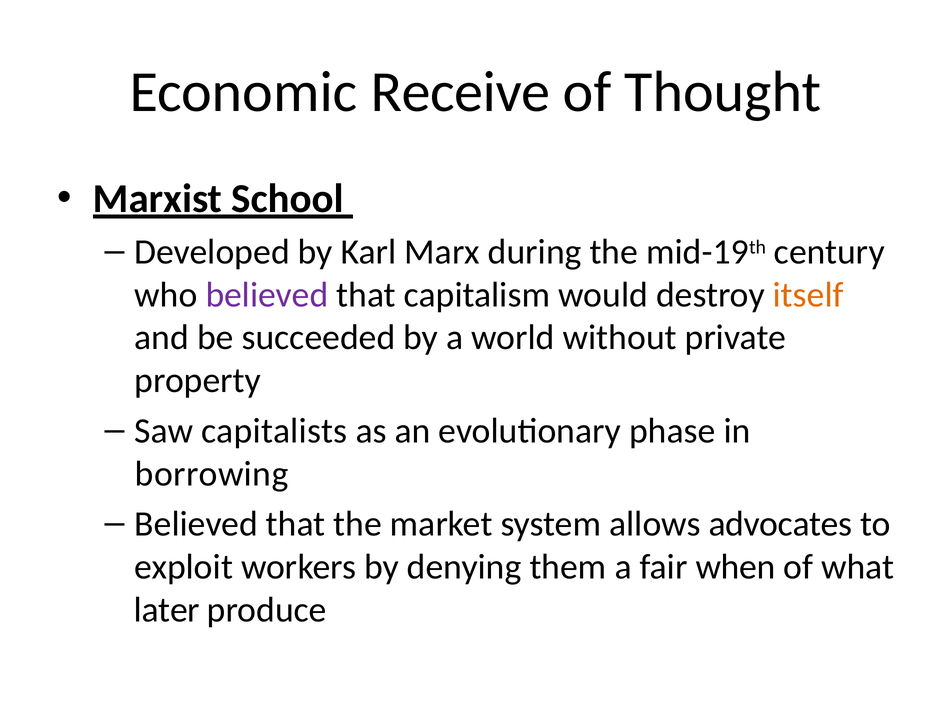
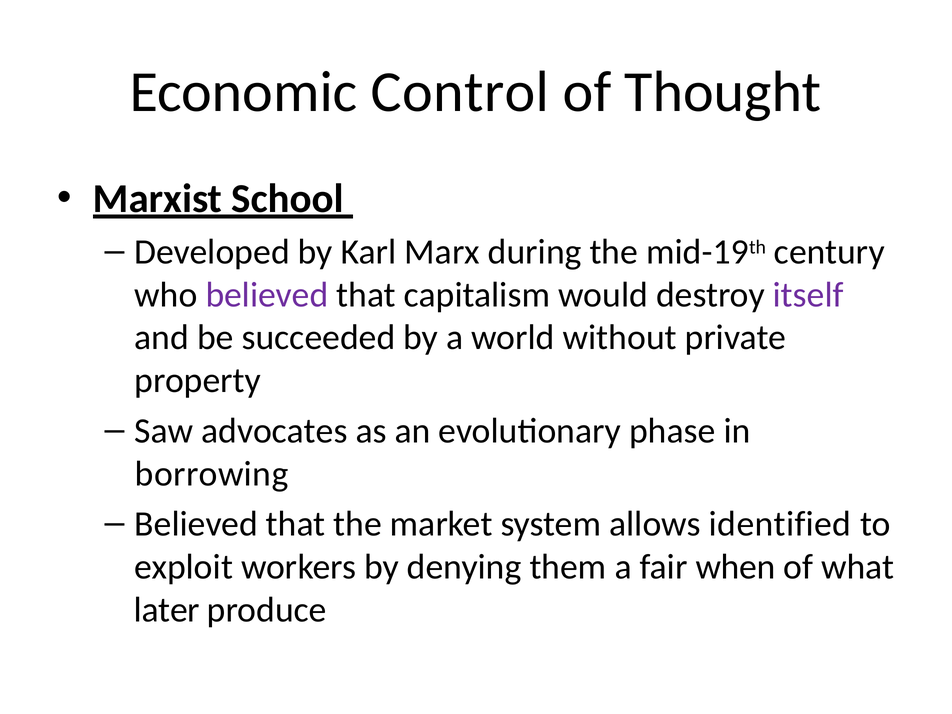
Receive: Receive -> Control (460, 92)
itself colour: orange -> purple (808, 295)
capitalists: capitalists -> advocates (274, 431)
advocates: advocates -> identified (780, 524)
